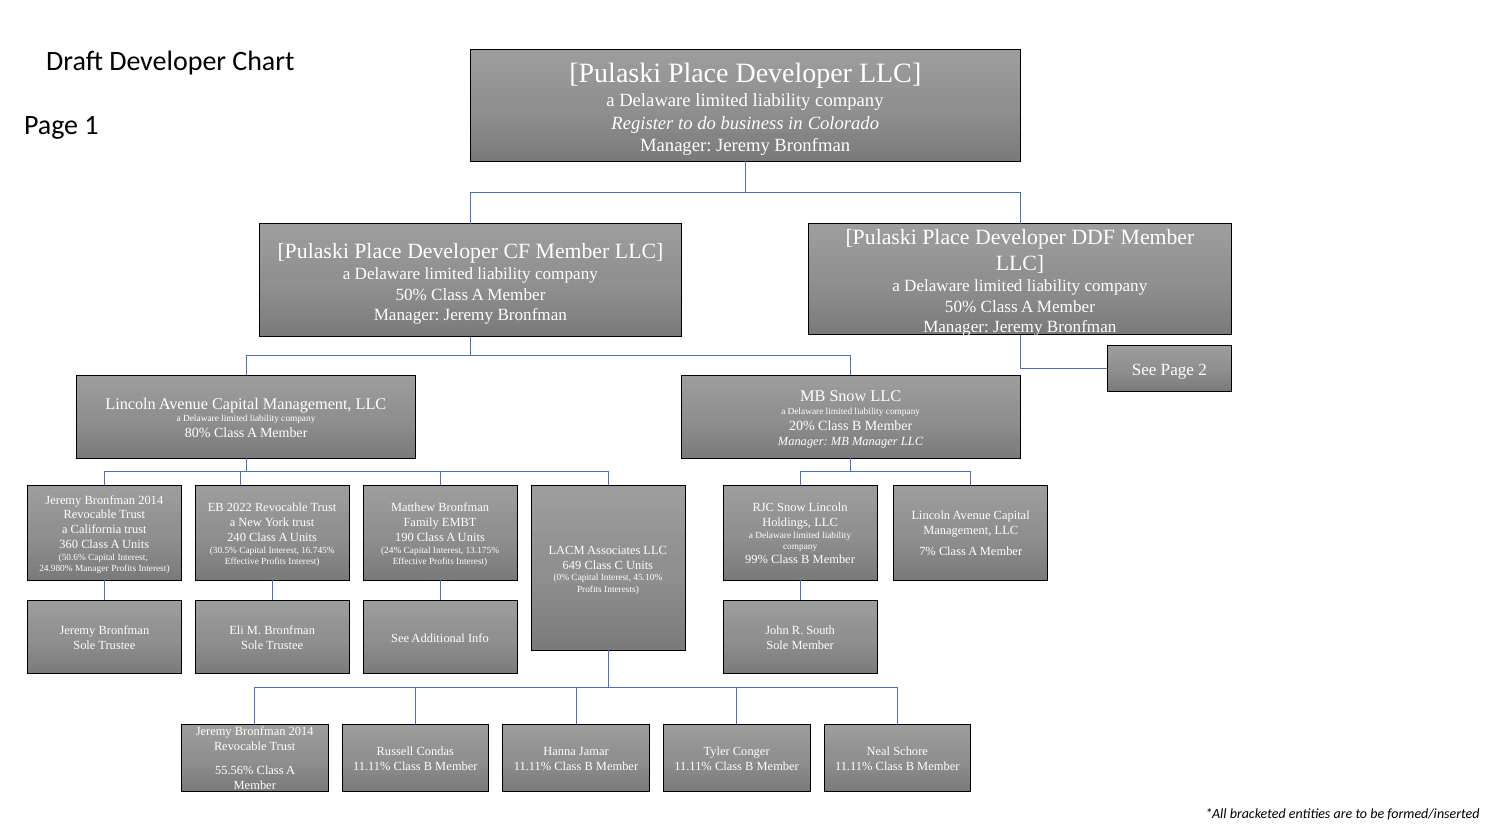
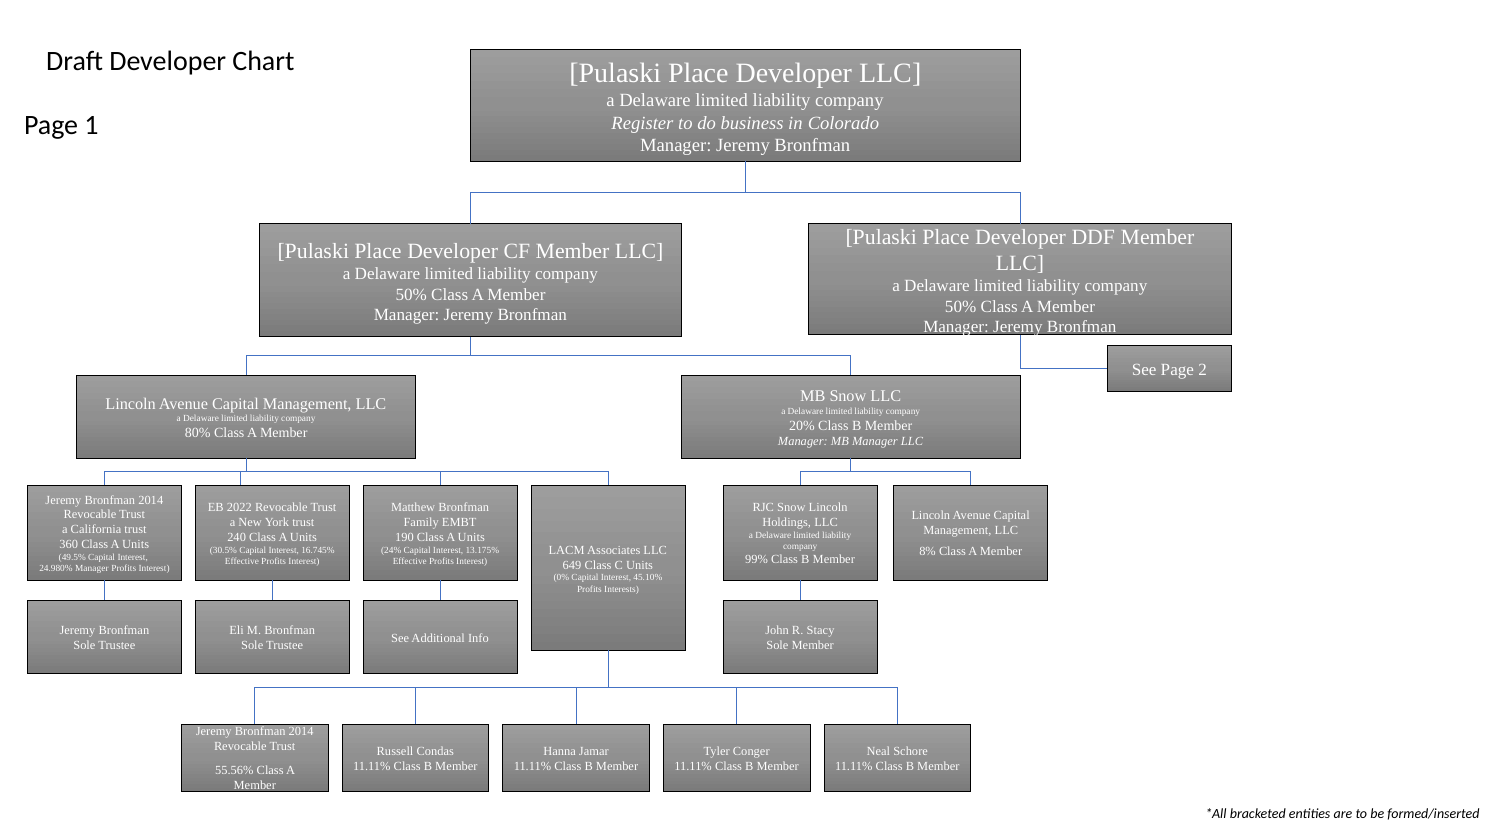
7%: 7% -> 8% (928, 551)
50.6%: 50.6% -> 49.5% (72, 557)
South: South -> Stacy (821, 630)
